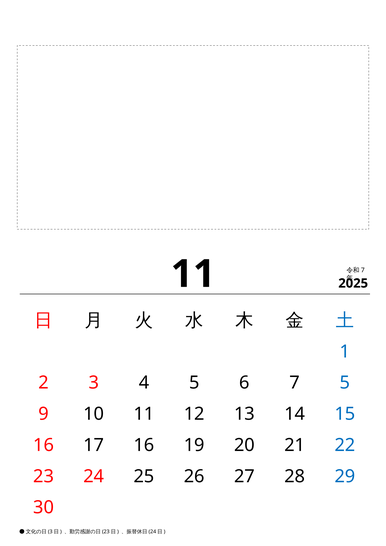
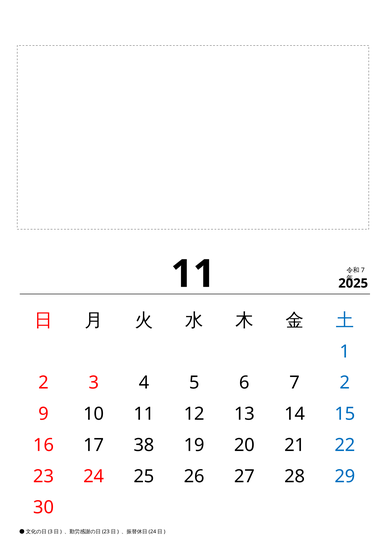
7 5: 5 -> 2 (345, 383)
17 16: 16 -> 38 (144, 445)
